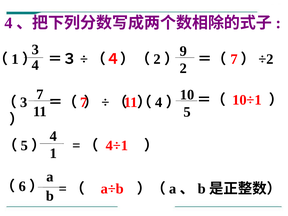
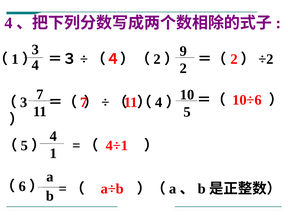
４ 7: 7 -> 2 (234, 59)
10÷1: 10÷1 -> 10÷6 (247, 100)
